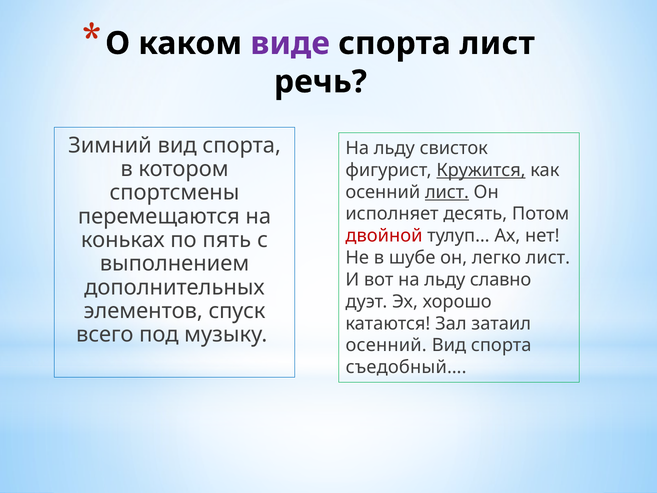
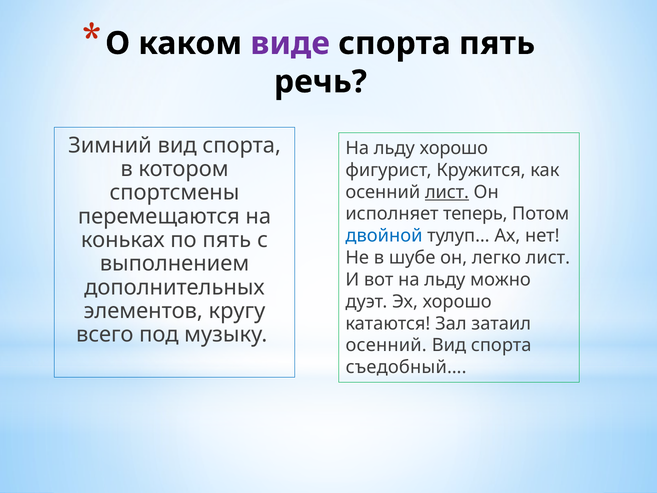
спорта лист: лист -> пять (497, 43)
льду свисток: свисток -> хорошо (454, 148)
Кружится underline: present -> none (481, 170)
десять: десять -> теперь (475, 214)
двойной colour: red -> blue (384, 236)
славно: славно -> можно (501, 280)
спуск: спуск -> кругу (237, 311)
